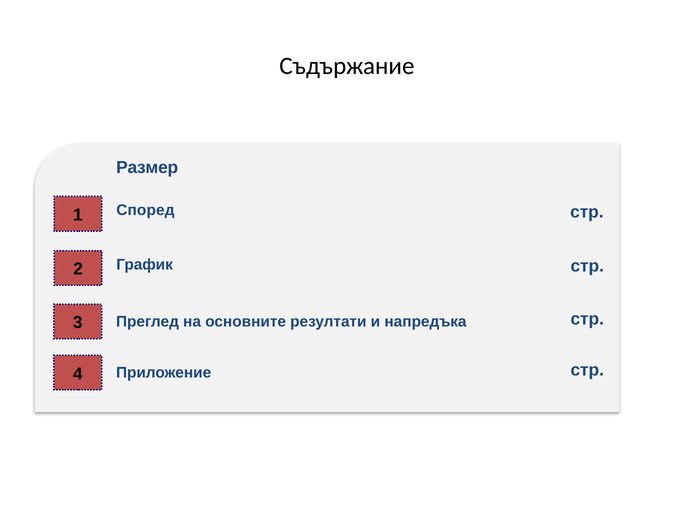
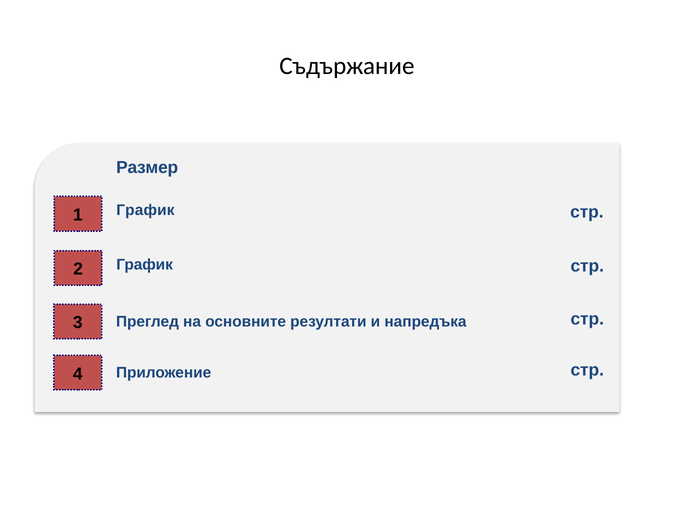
1 Според: Според -> График (145, 211)
